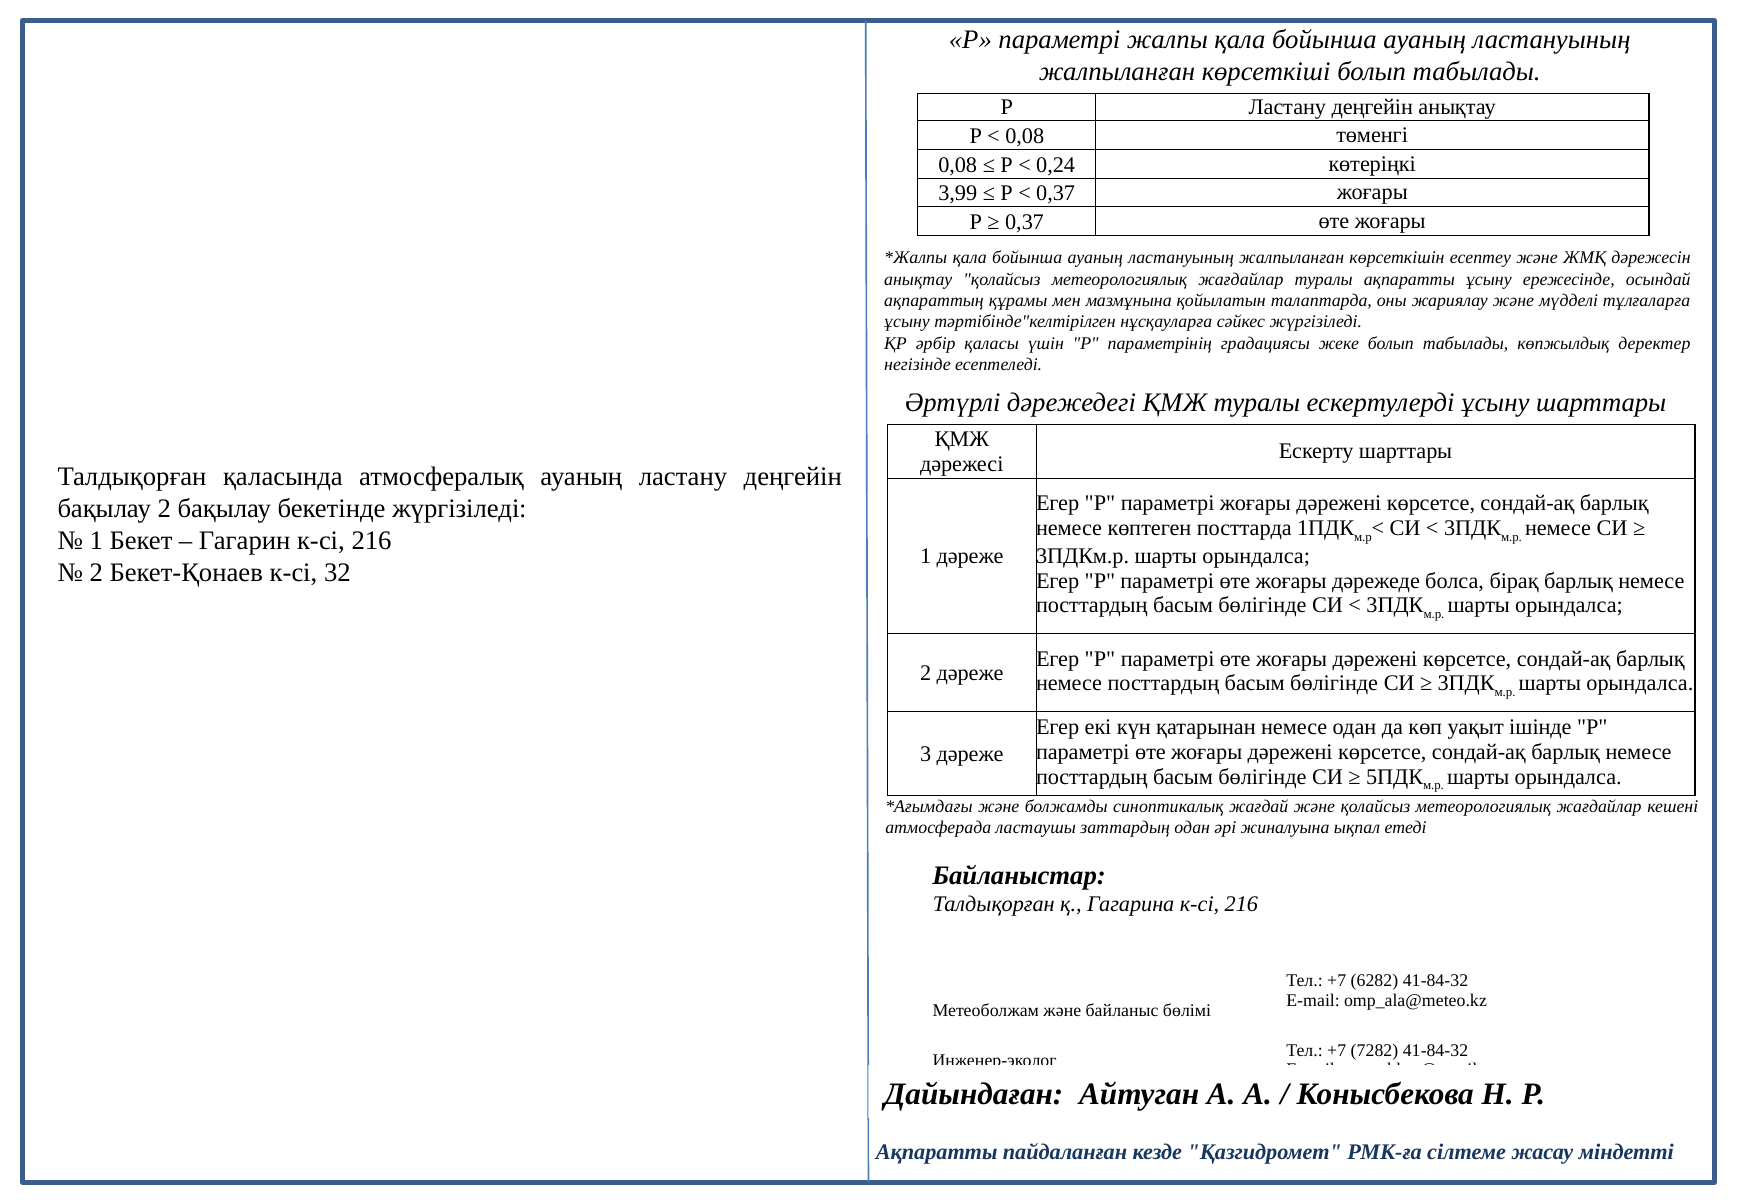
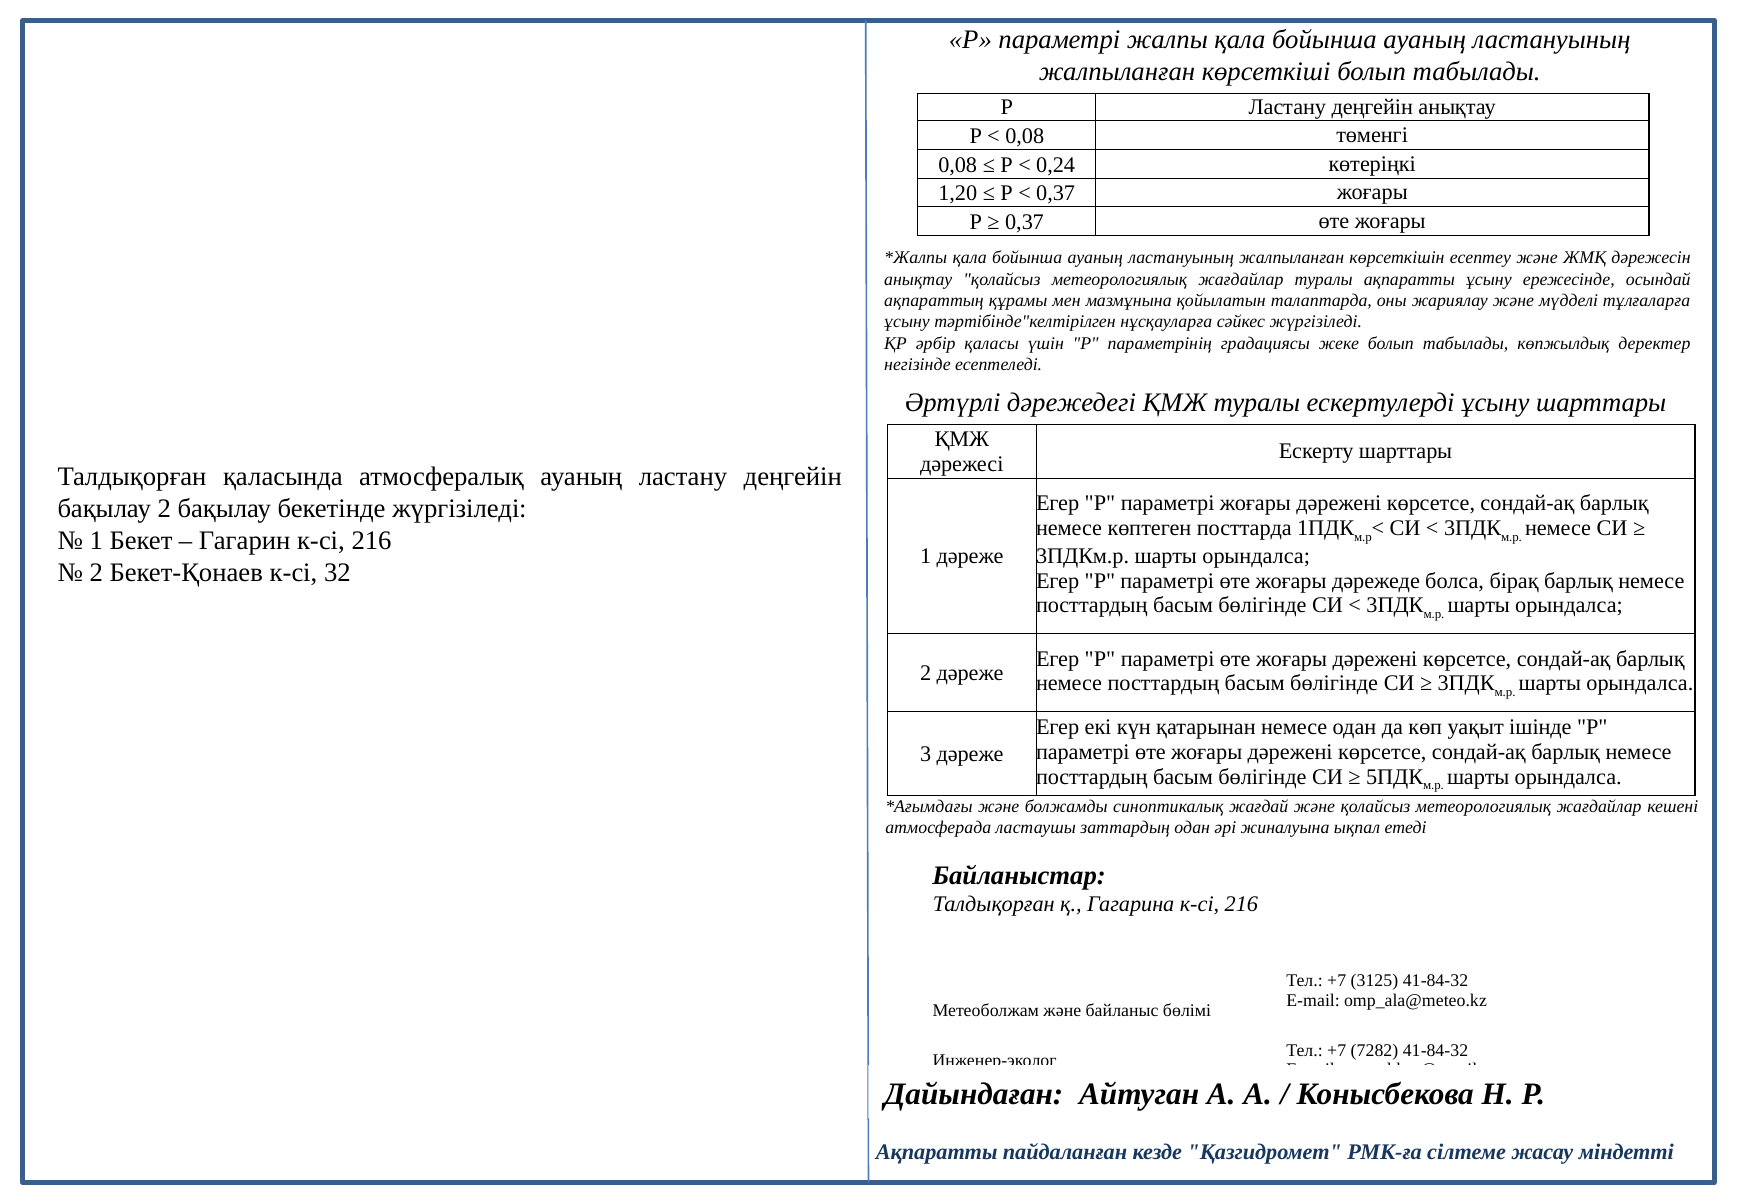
3,99: 3,99 -> 1,20 (958, 193)
6282: 6282 -> 3125 (1374, 980)
